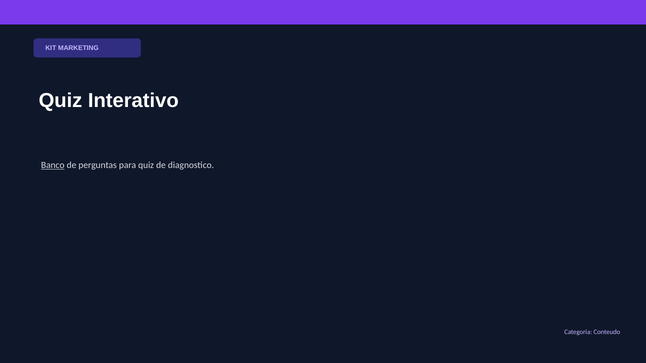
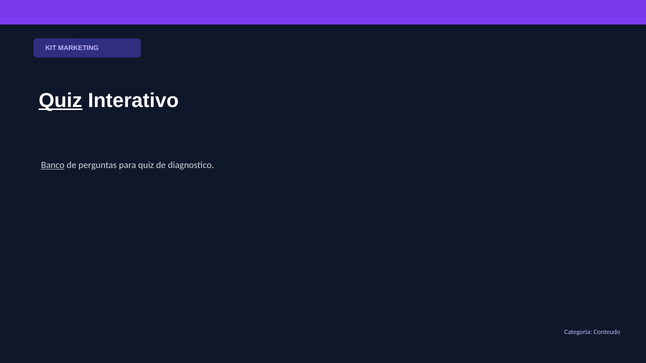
Quiz underline: none -> present (60, 101)
